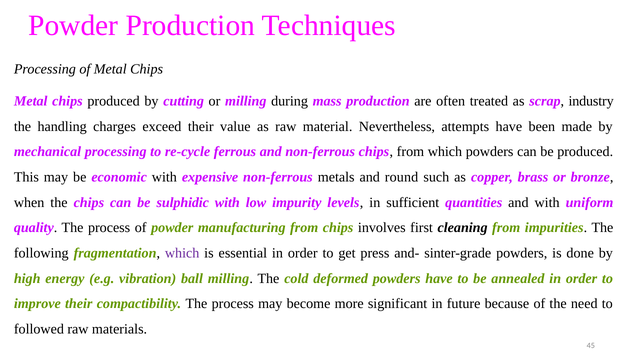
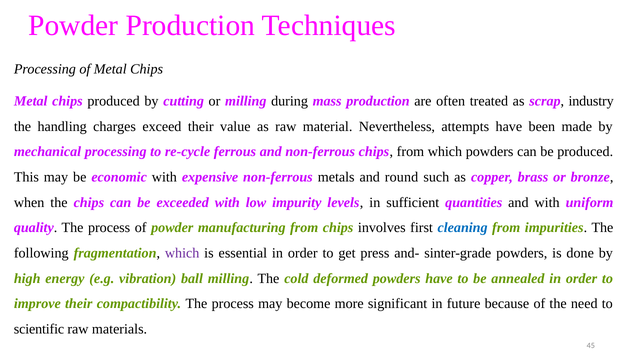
sulphidic: sulphidic -> exceeded (183, 203)
cleaning colour: black -> blue (463, 228)
followed: followed -> scientific (39, 329)
